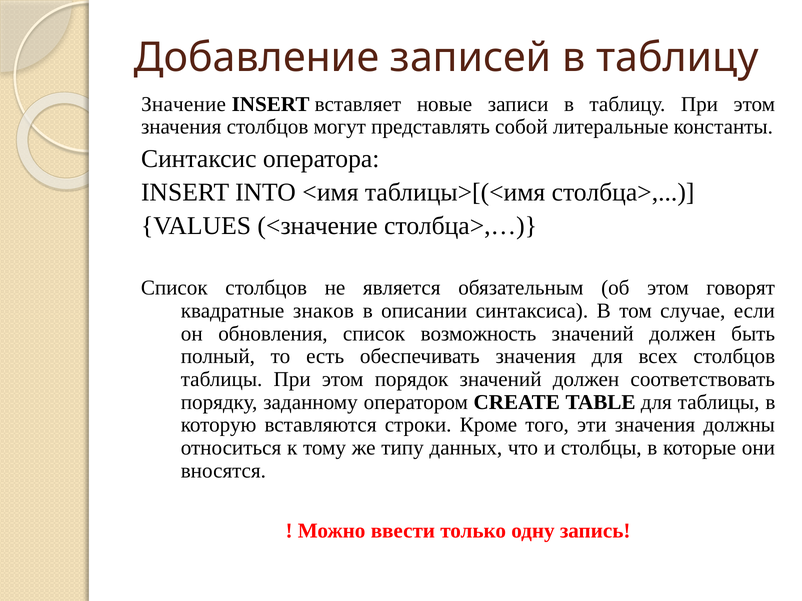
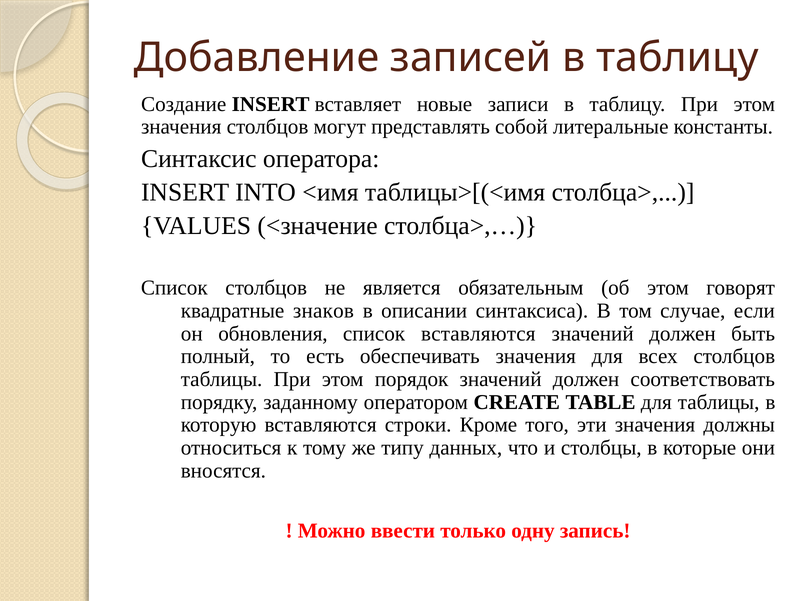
Значение: Значение -> Создание (184, 104)
список возможность: возможность -> вставляются (478, 334)
